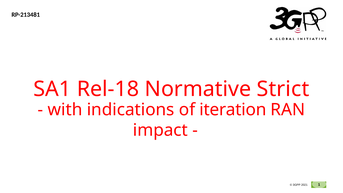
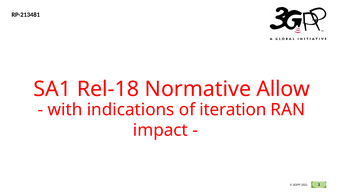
Strict: Strict -> Allow (283, 89)
